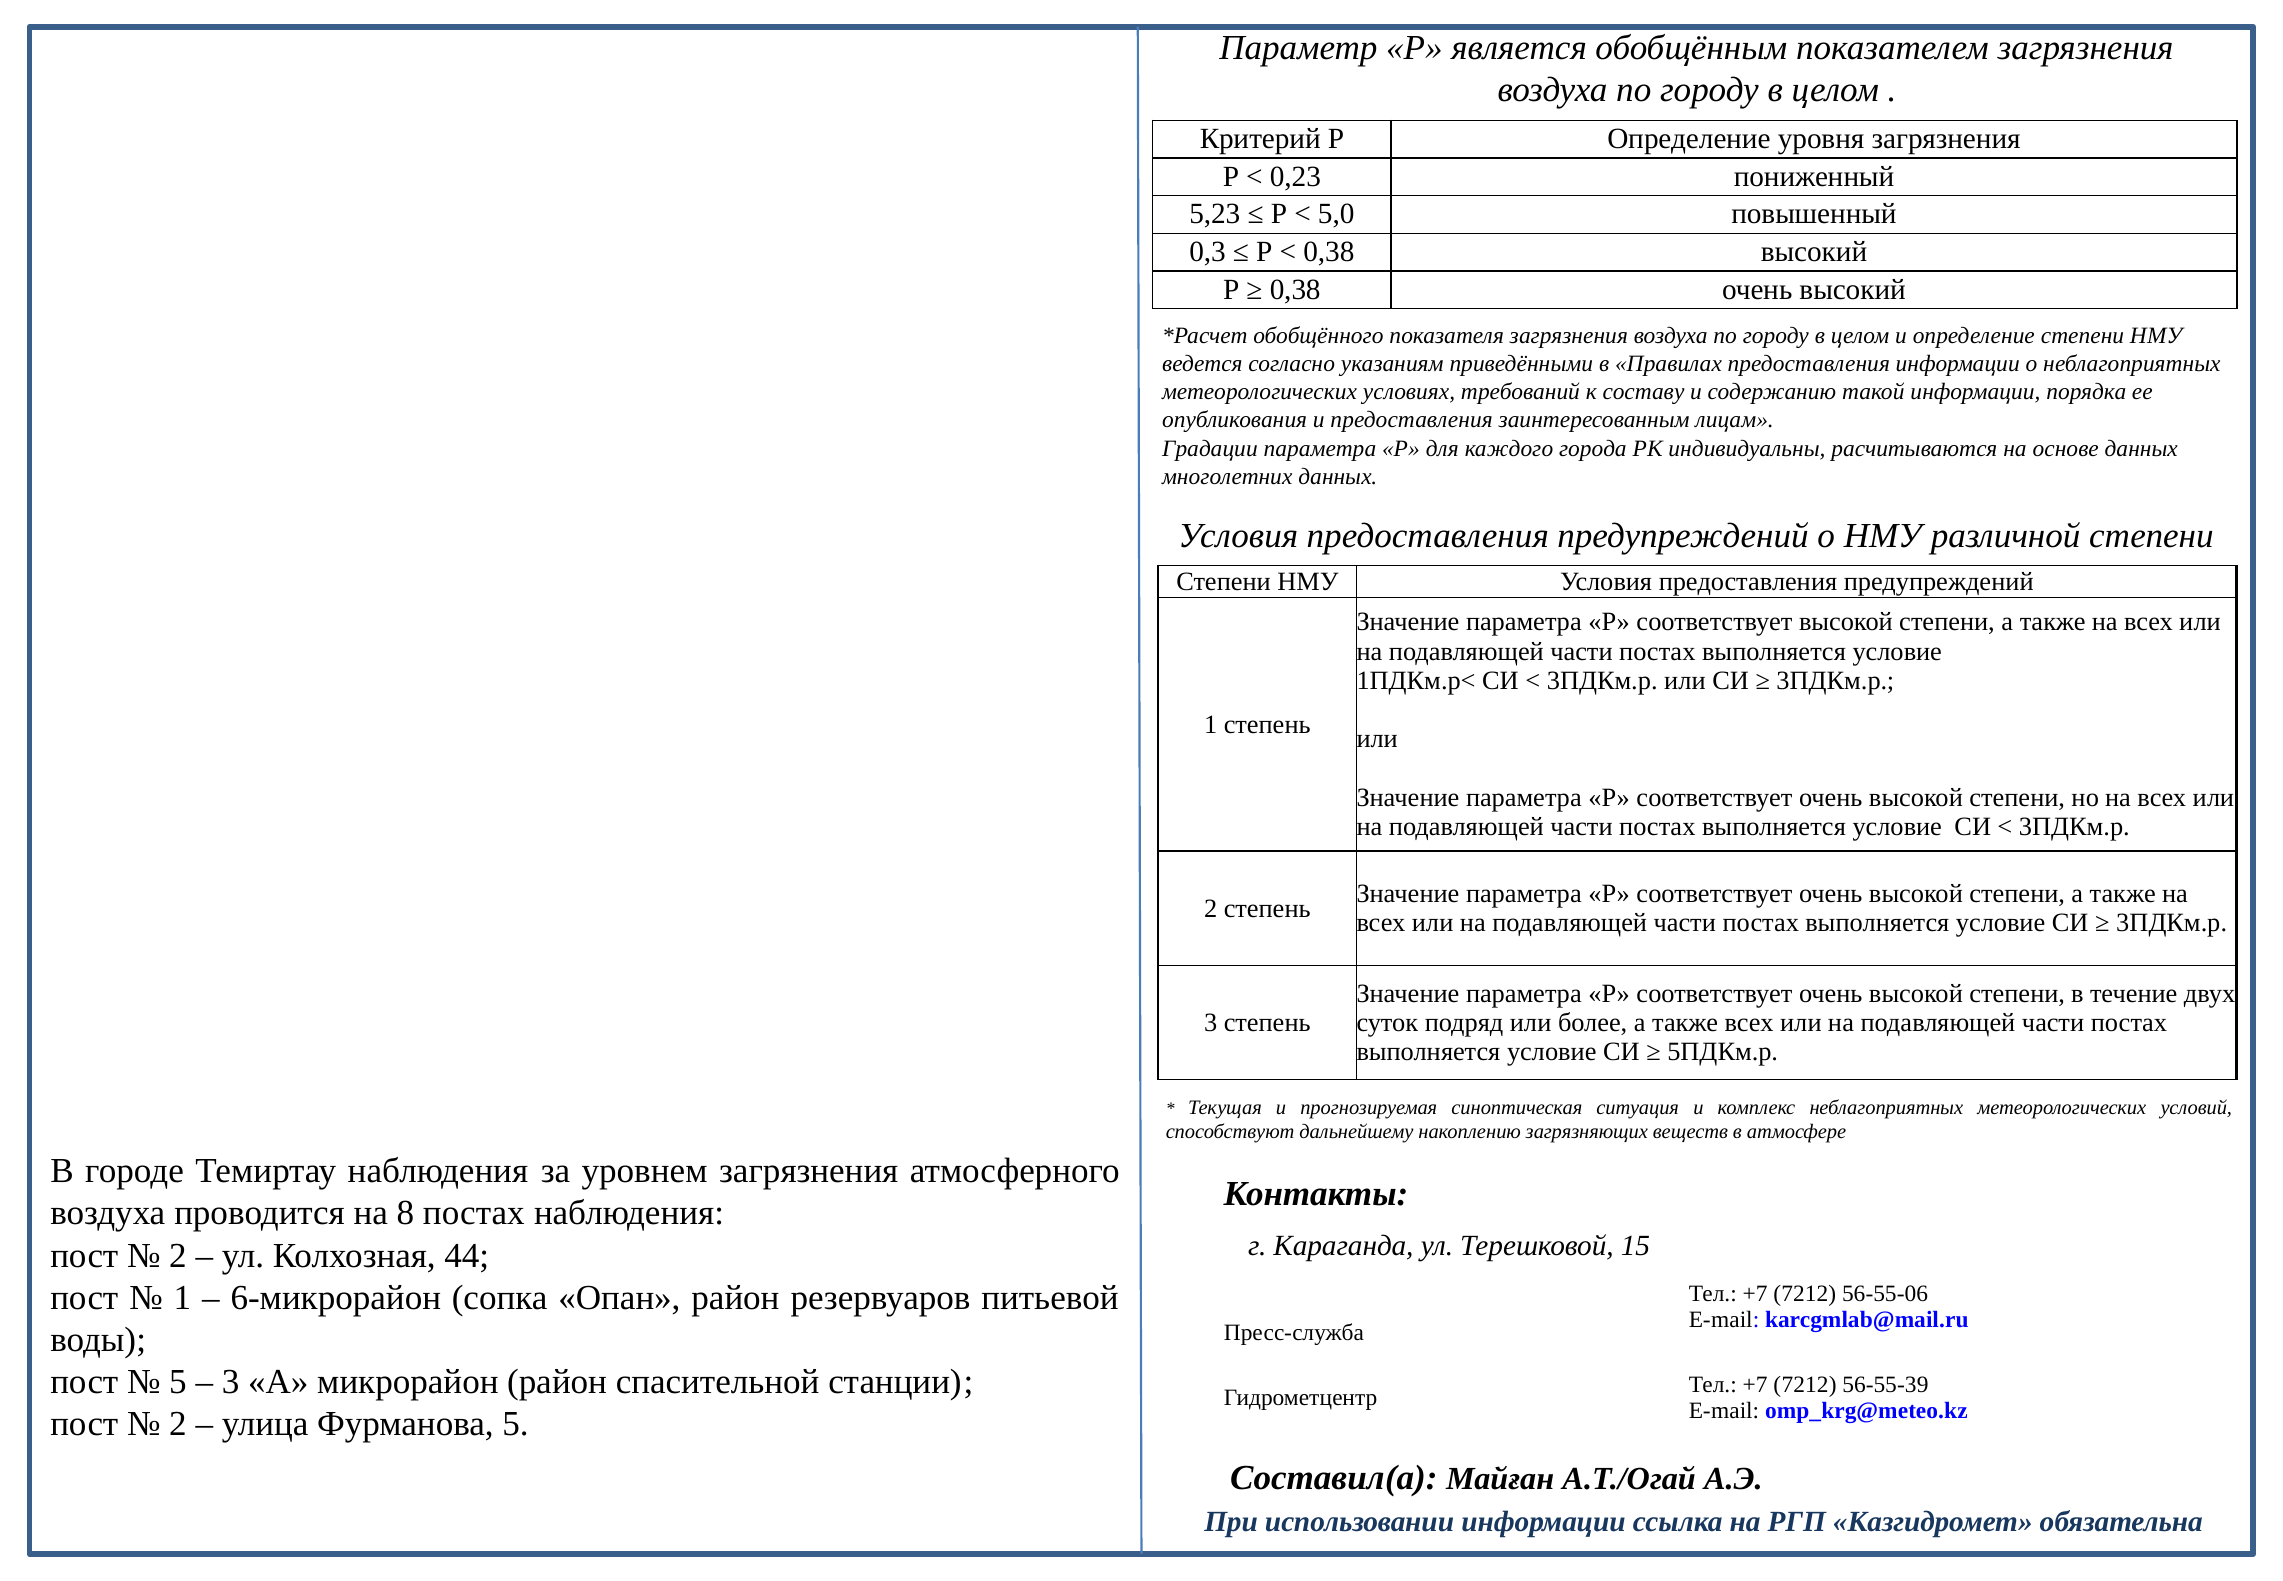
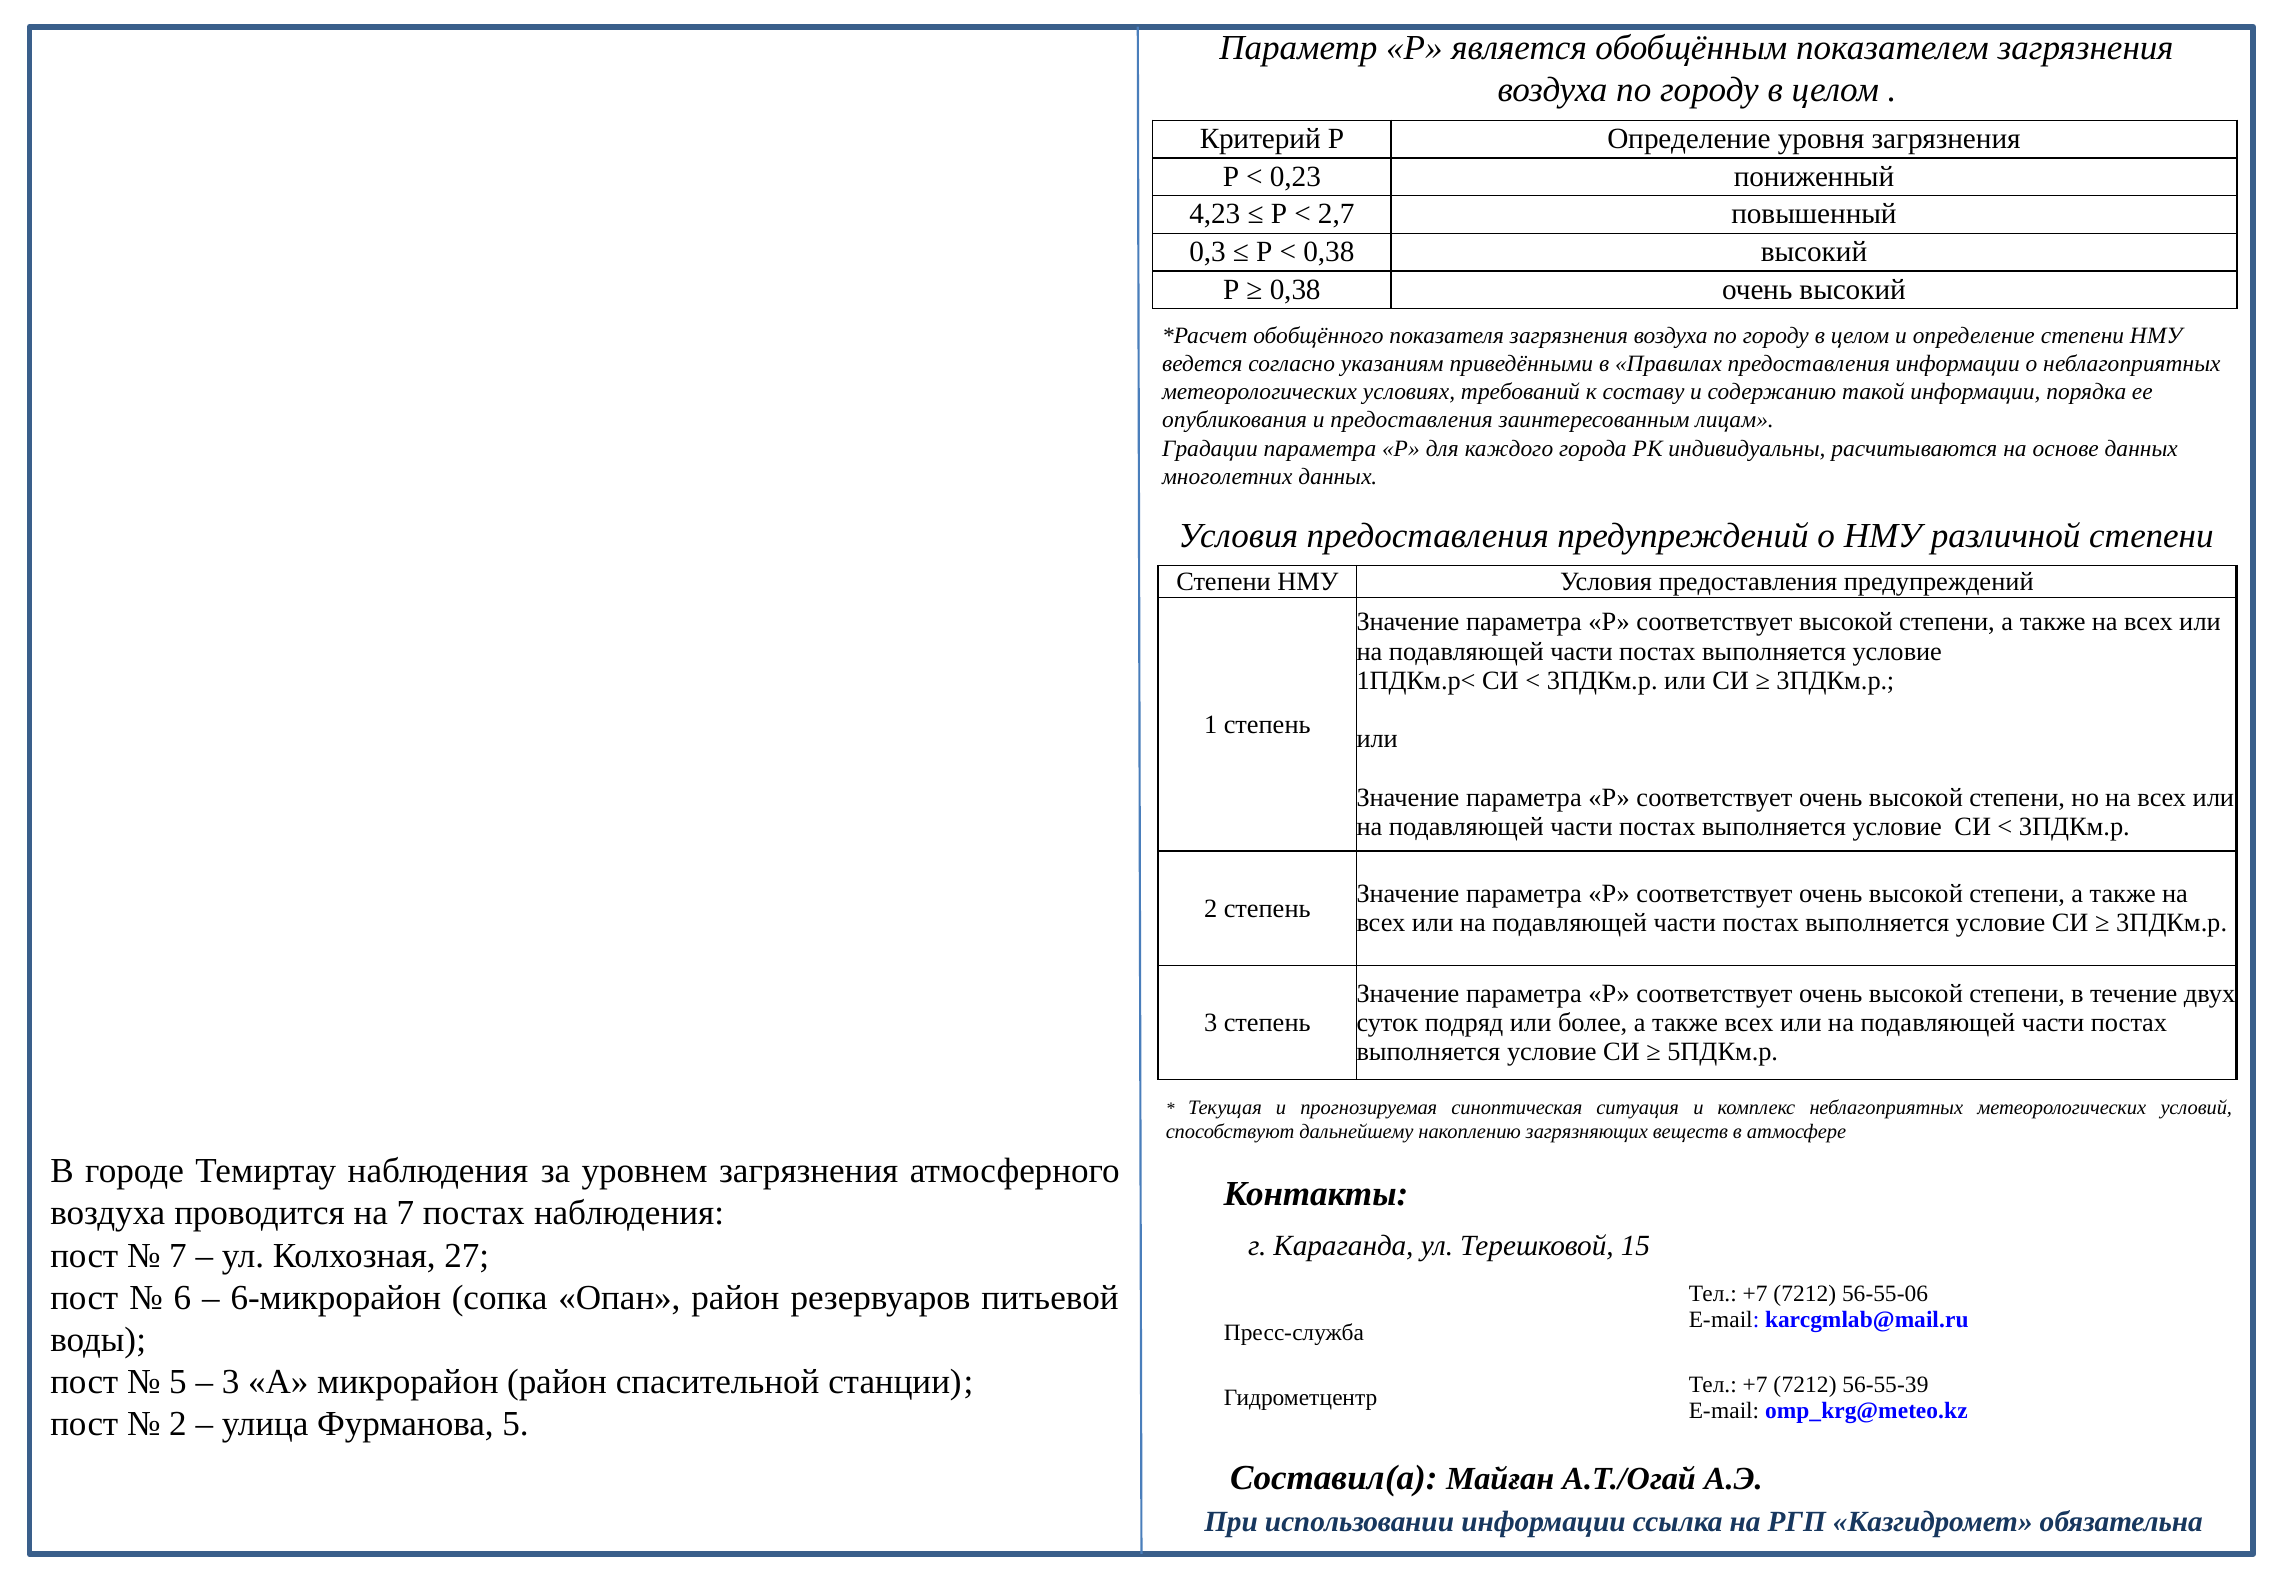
5,23: 5,23 -> 4,23 (1215, 214)
5,0: 5,0 -> 2,7 (1336, 214)
на 8: 8 -> 7 (405, 1213)
2: 2 -> 7 (178, 1255)
44: 44 -> 27 (467, 1255)
1: 1 -> 6 (182, 1297)
